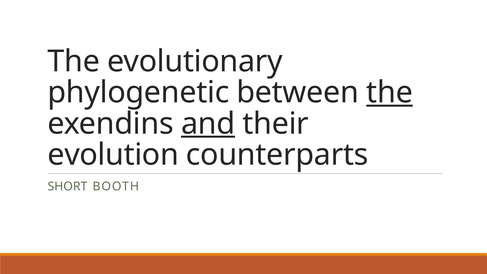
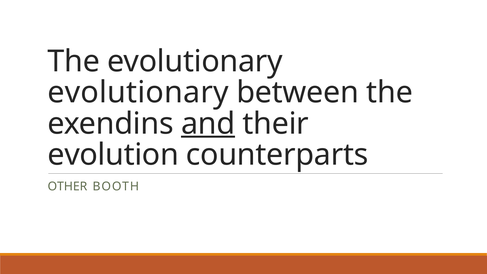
phylogenetic: phylogenetic -> evolutionary (138, 93)
the underline: present -> none (390, 93)
SHORT: SHORT -> OTHER (67, 186)
